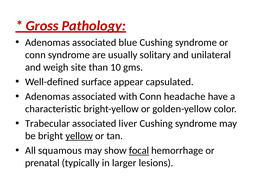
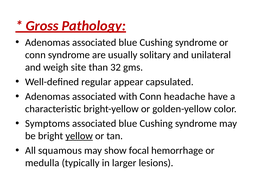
10: 10 -> 32 (116, 67)
surface: surface -> regular (96, 82)
Trabecular: Trabecular -> Symptoms (47, 124)
liver: liver -> blue (128, 124)
focal underline: present -> none (139, 151)
prenatal: prenatal -> medulla (42, 164)
